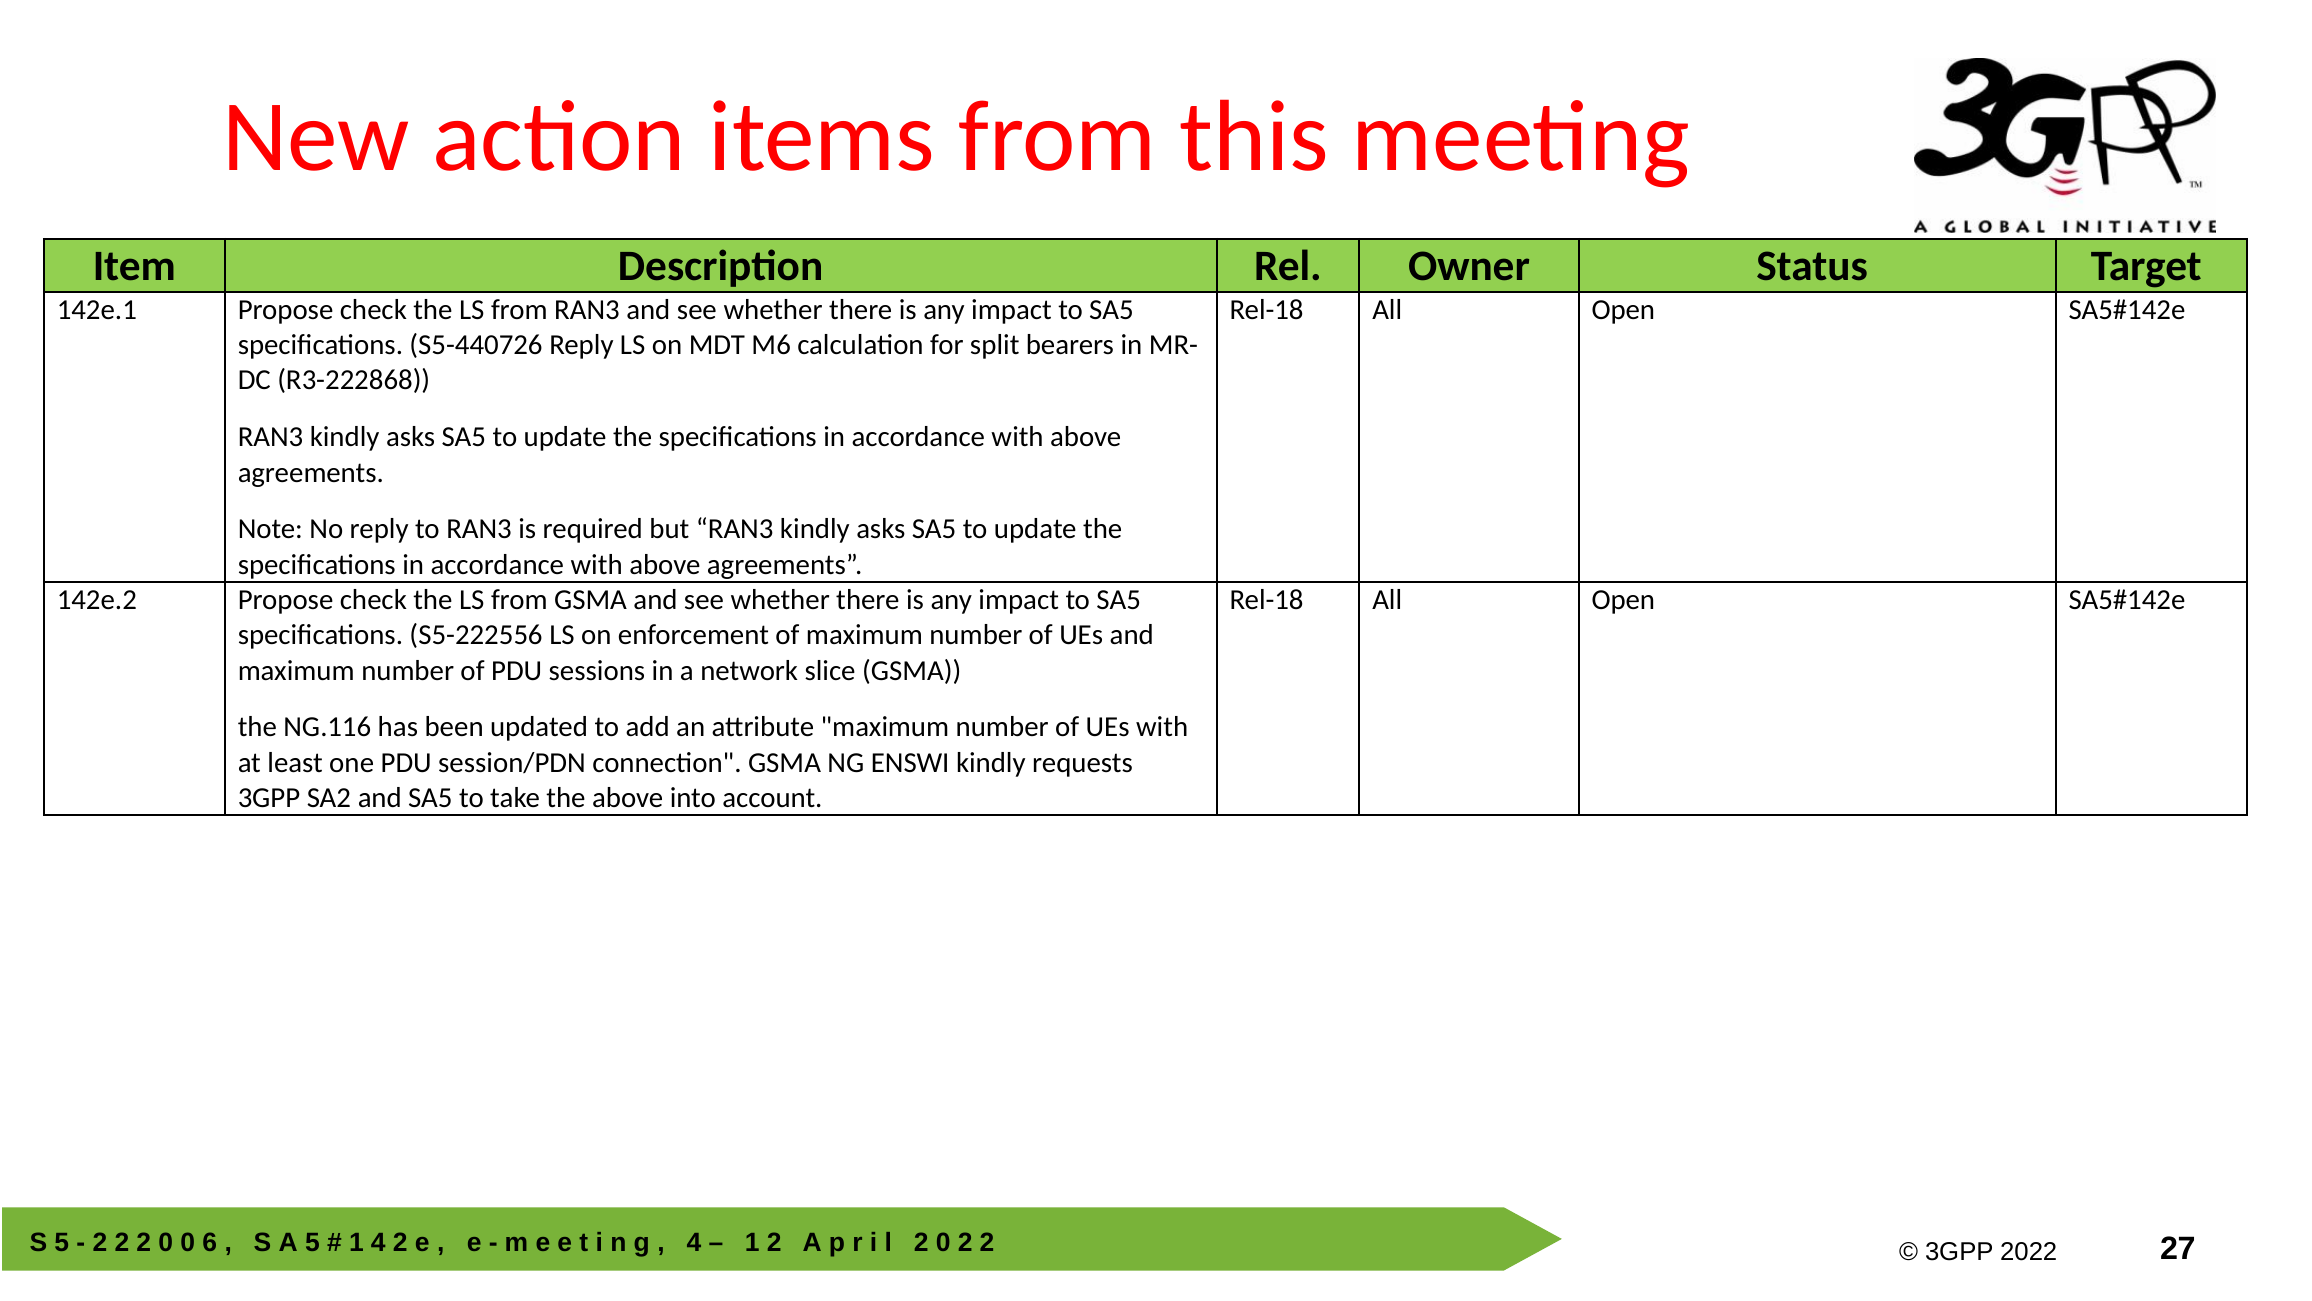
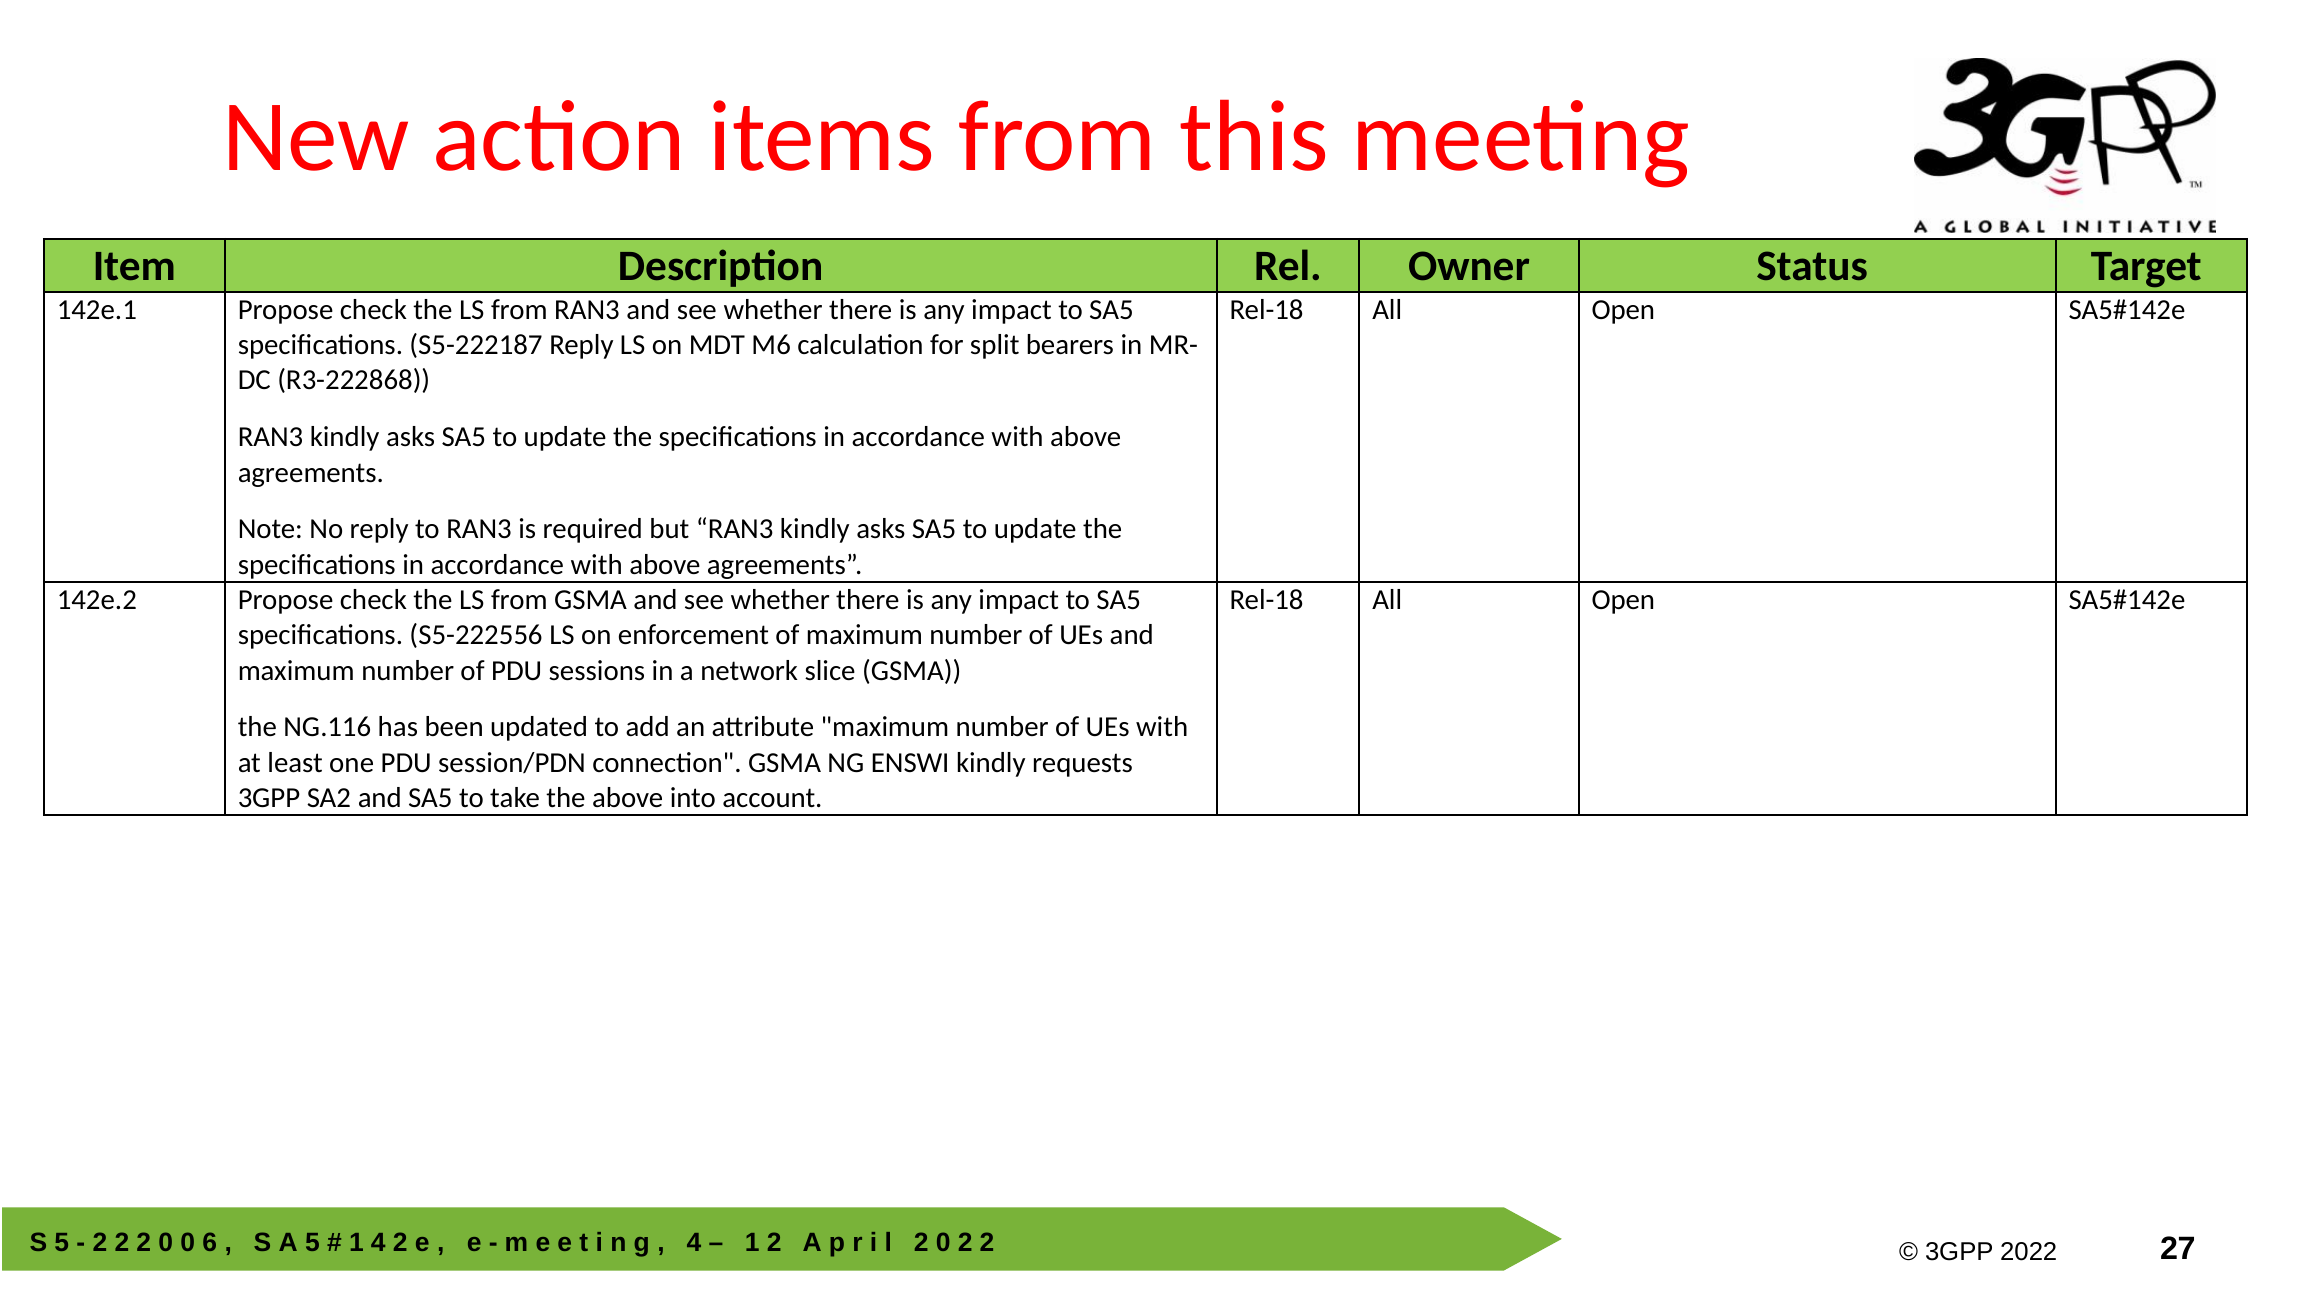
S5-440726: S5-440726 -> S5-222187 (476, 345)
